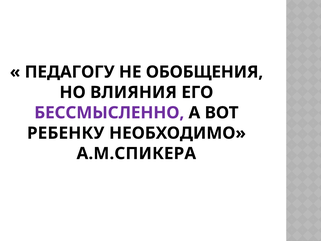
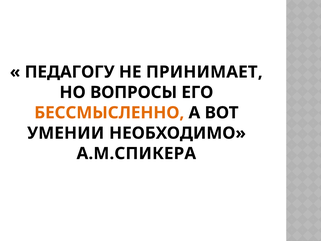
ОБОБЩЕНИЯ: ОБОБЩЕНИЯ -> ПРИНИМАЕТ (204, 72)
ВЛИЯНИЯ: ВЛИЯНИЯ -> ВОПРОСЫ (134, 92)
БЕССМЫСЛЕННО colour: purple -> orange (109, 113)
РЕБЕНКУ: РЕБЕНКУ -> УМЕНИИ (66, 133)
